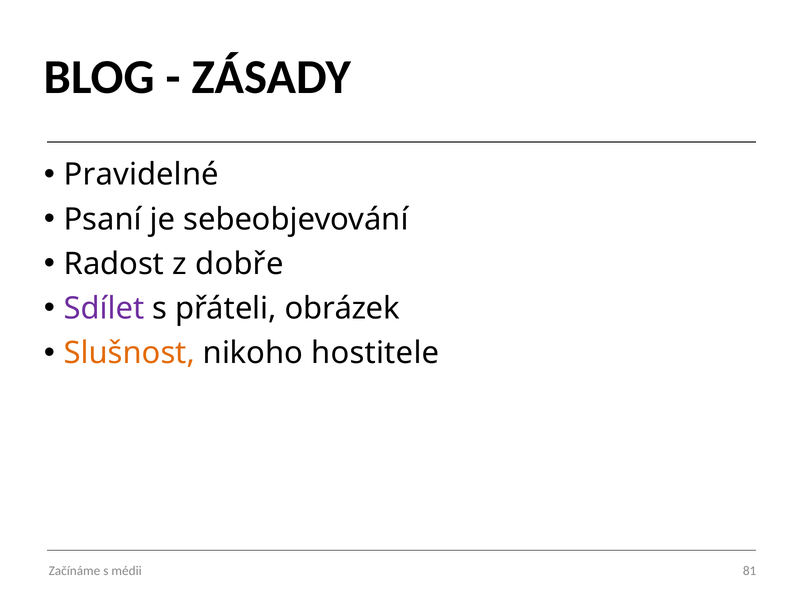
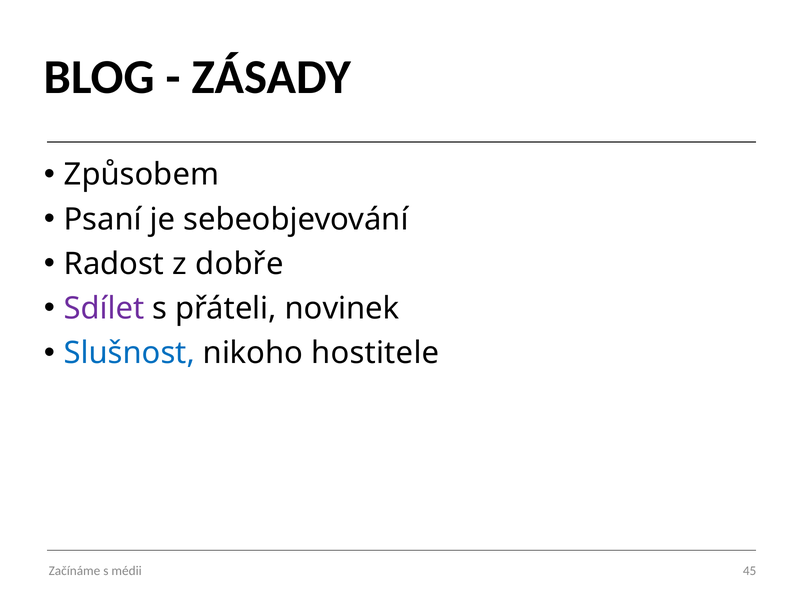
Pravidelné: Pravidelné -> Způsobem (141, 175)
obrázek: obrázek -> novinek (342, 308)
Slušnost colour: orange -> blue (129, 353)
81: 81 -> 45 (750, 571)
